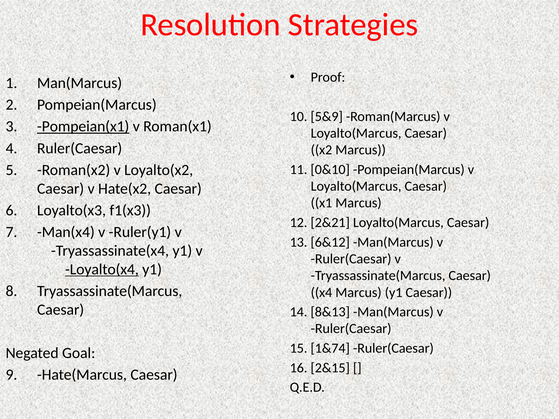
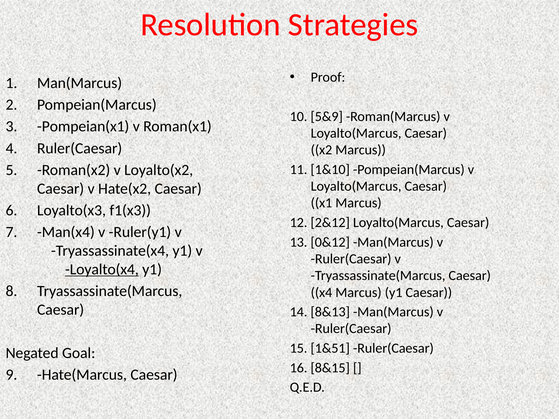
Pompeian(x1 underline: present -> none (83, 127)
0&10: 0&10 -> 1&10 (330, 170)
2&21: 2&21 -> 2&12 (330, 223)
6&12: 6&12 -> 0&12 (330, 242)
1&74: 1&74 -> 1&51 (330, 348)
2&15: 2&15 -> 8&15 (330, 368)
